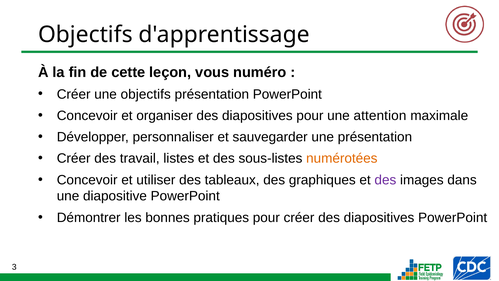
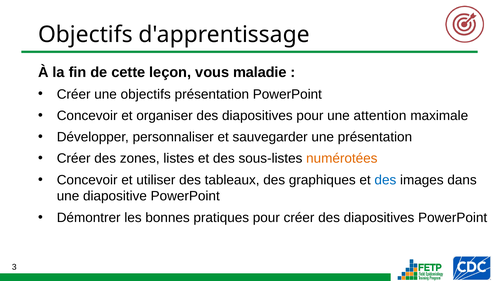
numéro: numéro -> maladie (260, 72)
travail: travail -> zones (140, 158)
des colour: purple -> blue (385, 180)
